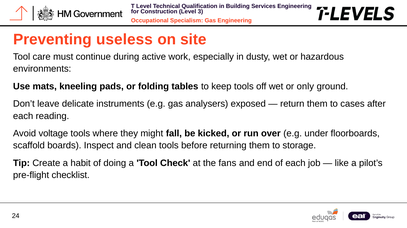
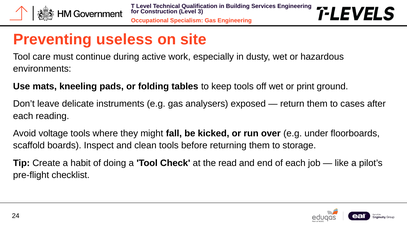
only: only -> print (305, 86)
fans: fans -> read (228, 163)
